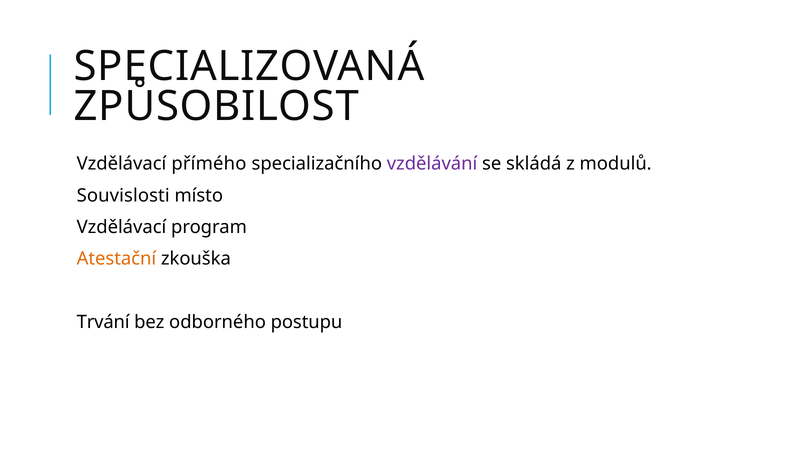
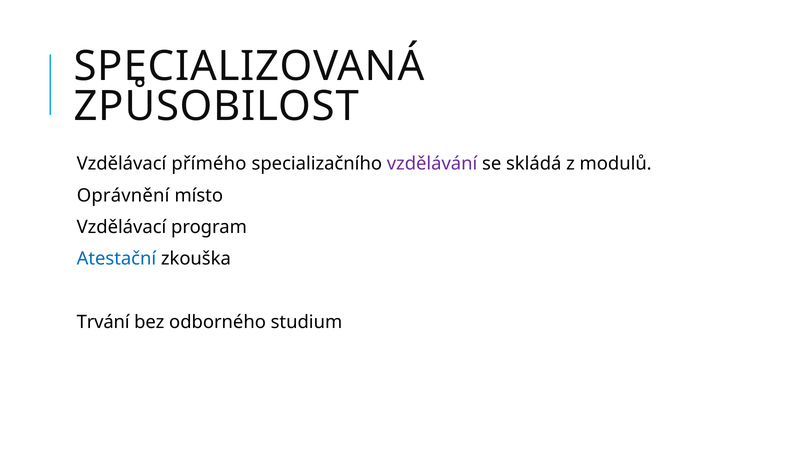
Souvislosti: Souvislosti -> Oprávnění (123, 195)
Atestační colour: orange -> blue (116, 259)
postupu: postupu -> studium (306, 322)
